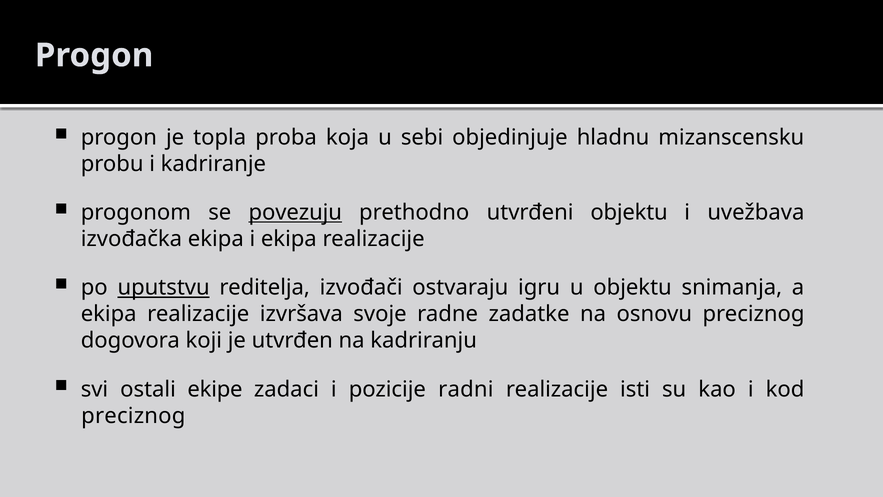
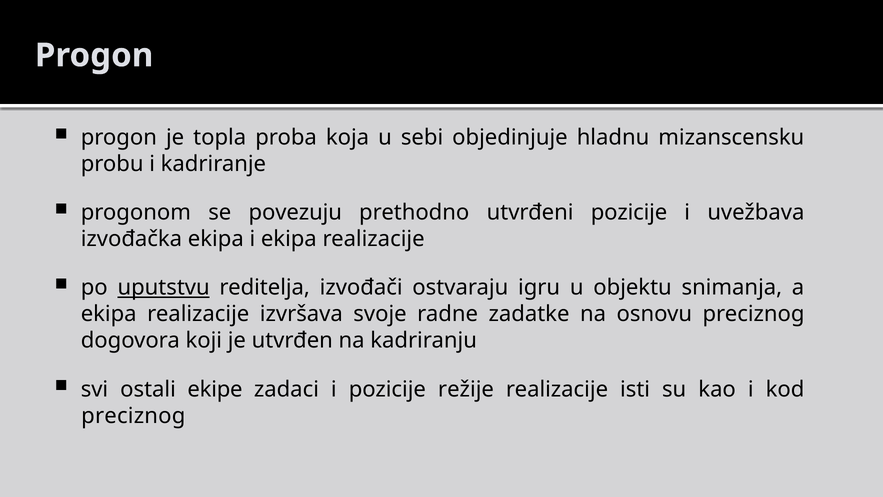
povezuju underline: present -> none (295, 212)
utvrđeni objektu: objektu -> pozicije (629, 212)
radni: radni -> režije (466, 389)
